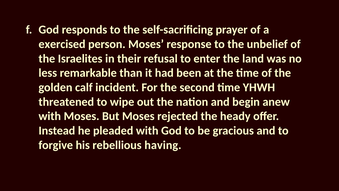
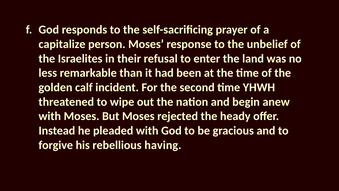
exercised: exercised -> capitalize (62, 44)
